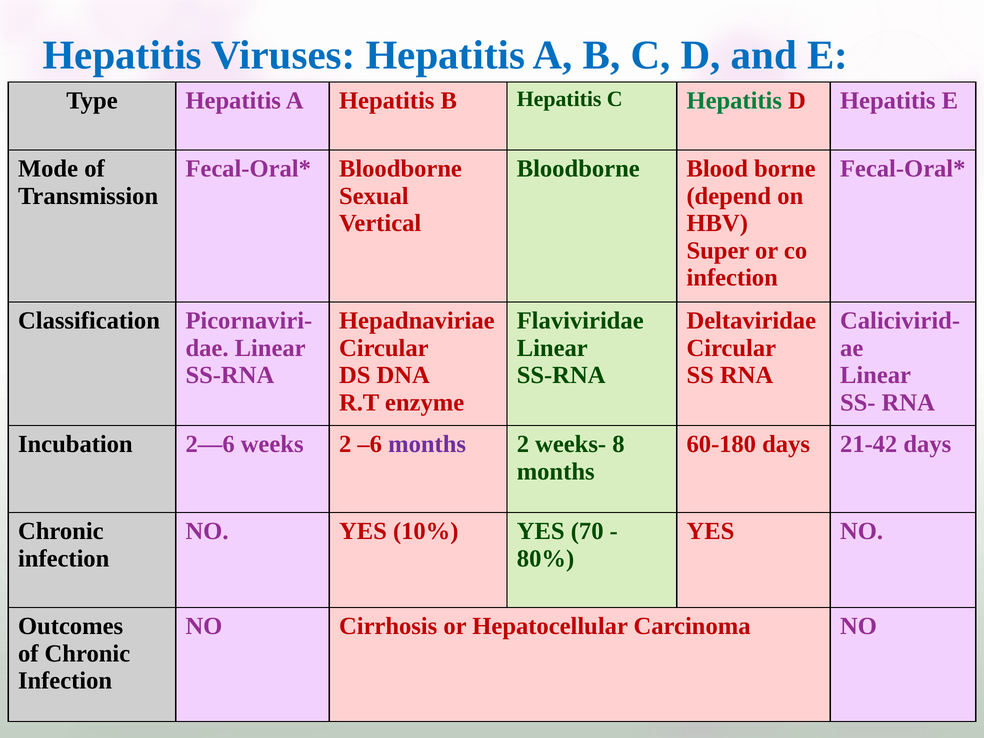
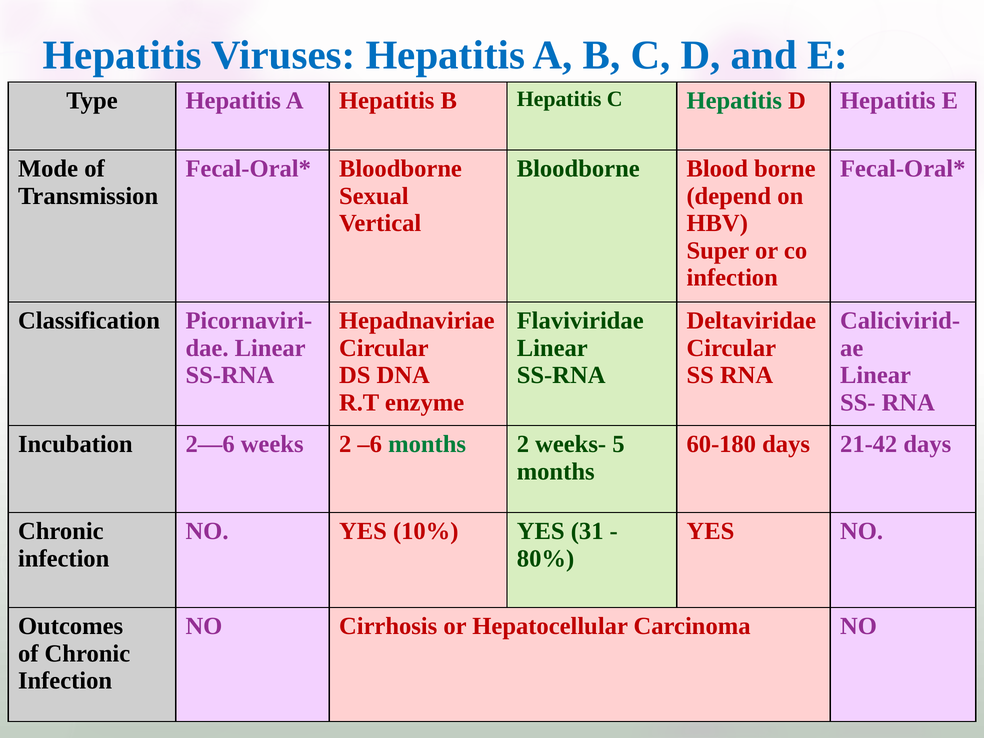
months colour: purple -> green (427, 444)
8: 8 -> 5 (619, 444)
70: 70 -> 31 (587, 531)
